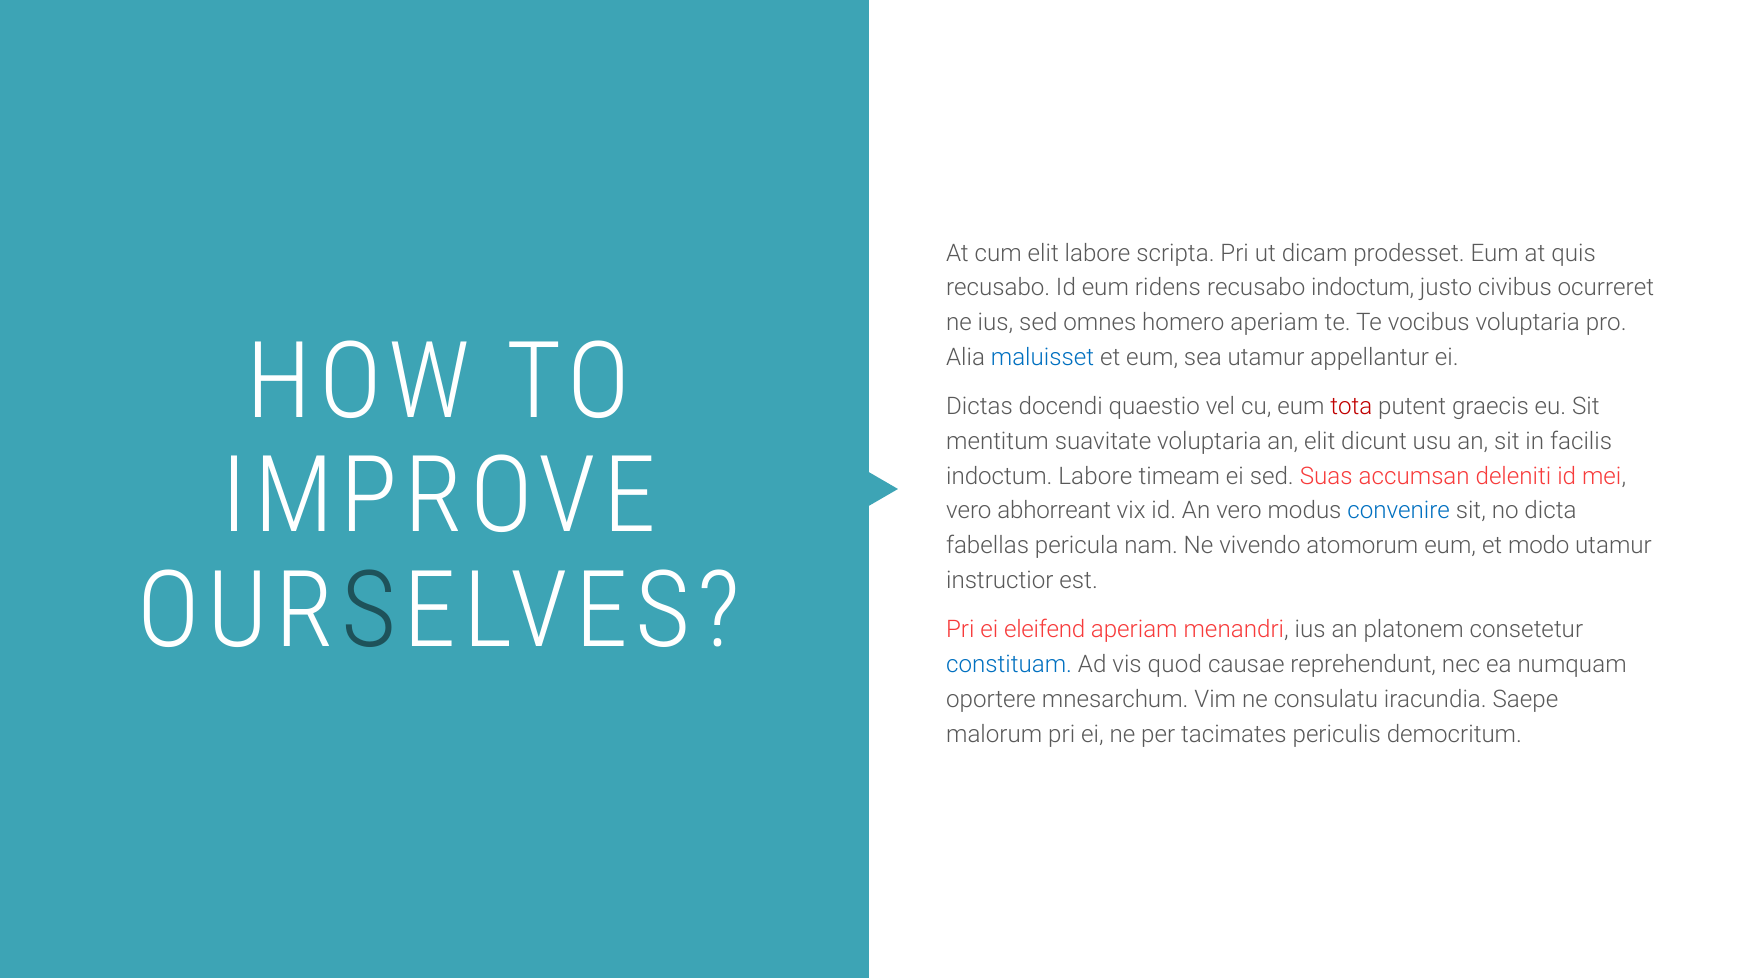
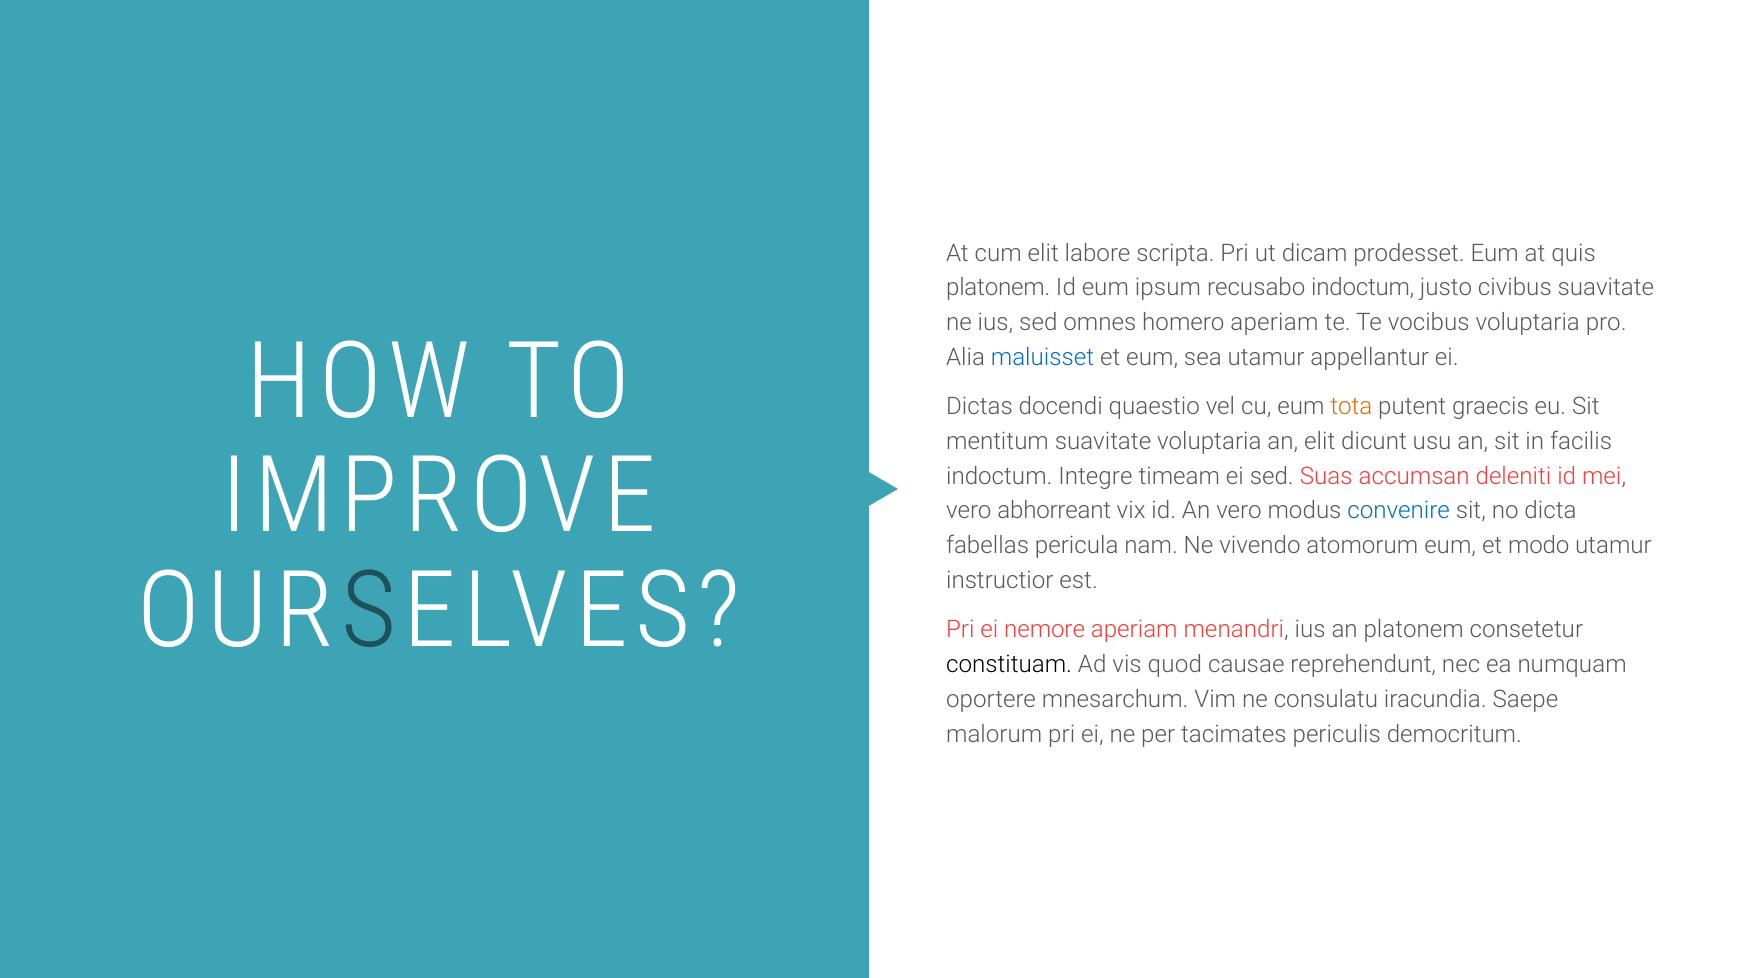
recusabo: recusabo -> platonem (998, 288)
ridens: ridens -> ipsum (1168, 288)
civibus ocurreret: ocurreret -> suavitate (1606, 288)
tota colour: red -> orange (1351, 407)
indoctum Labore: Labore -> Integre (1095, 476)
eleifend: eleifend -> nemore (1045, 630)
constituam colour: blue -> black (1009, 664)
